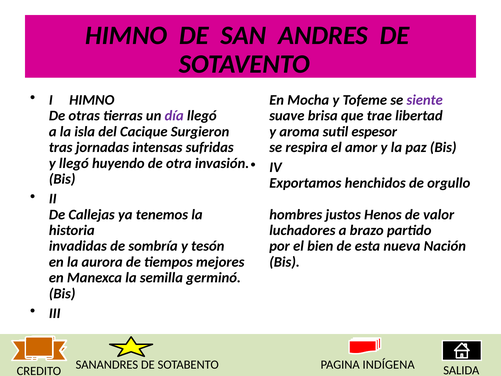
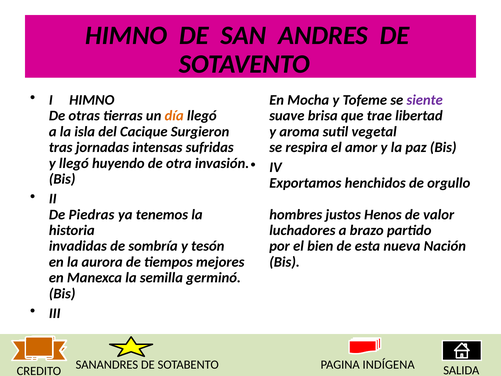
día colour: purple -> orange (174, 116)
espesor: espesor -> vegetal (374, 132)
Callejas: Callejas -> Piedras (91, 214)
